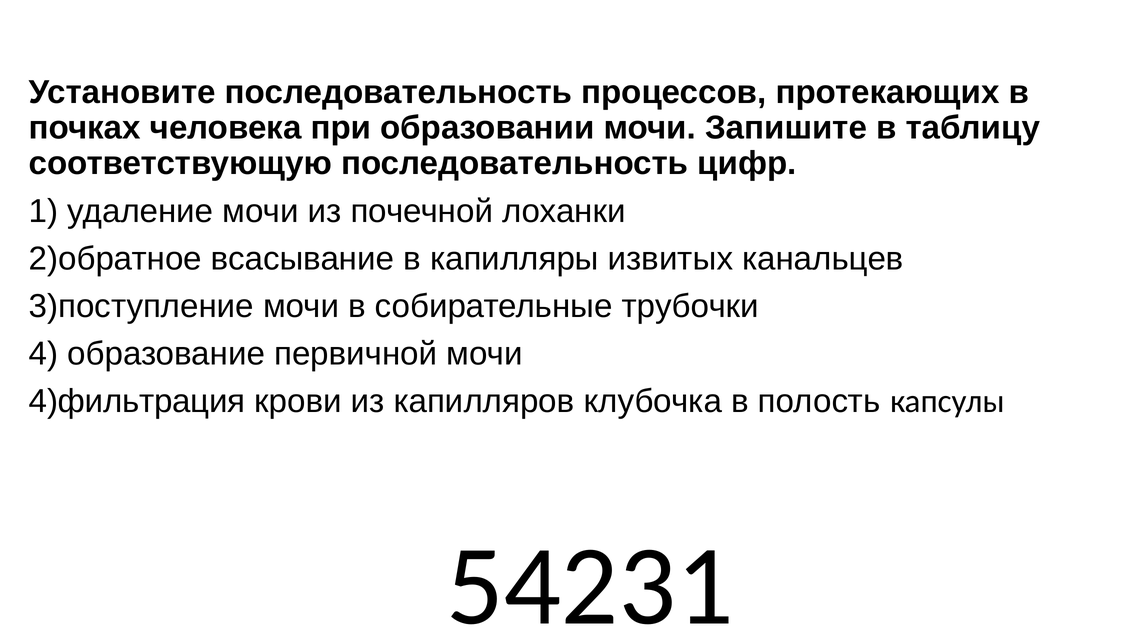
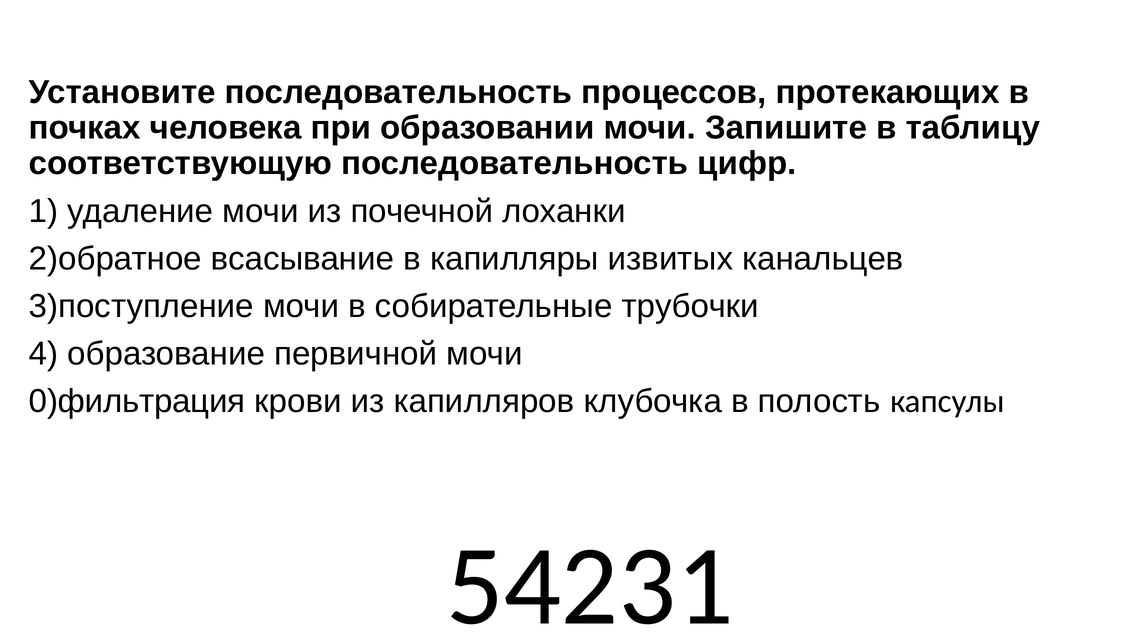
4)фильтрация: 4)фильтрация -> 0)фильтрация (137, 401)
